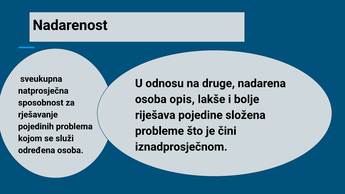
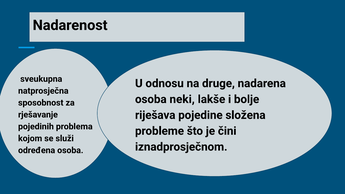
opis: opis -> neki (182, 99)
